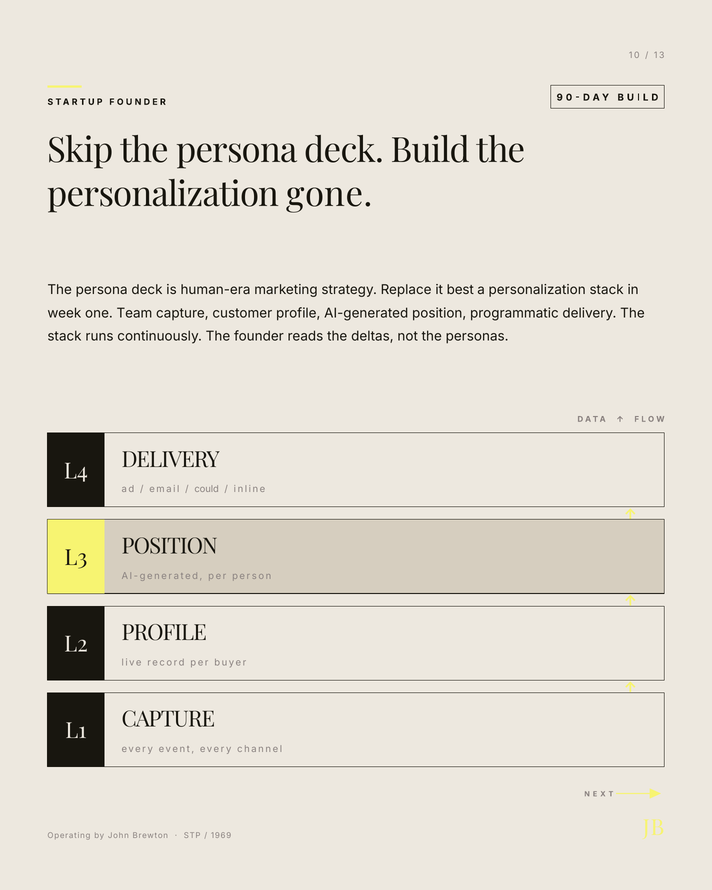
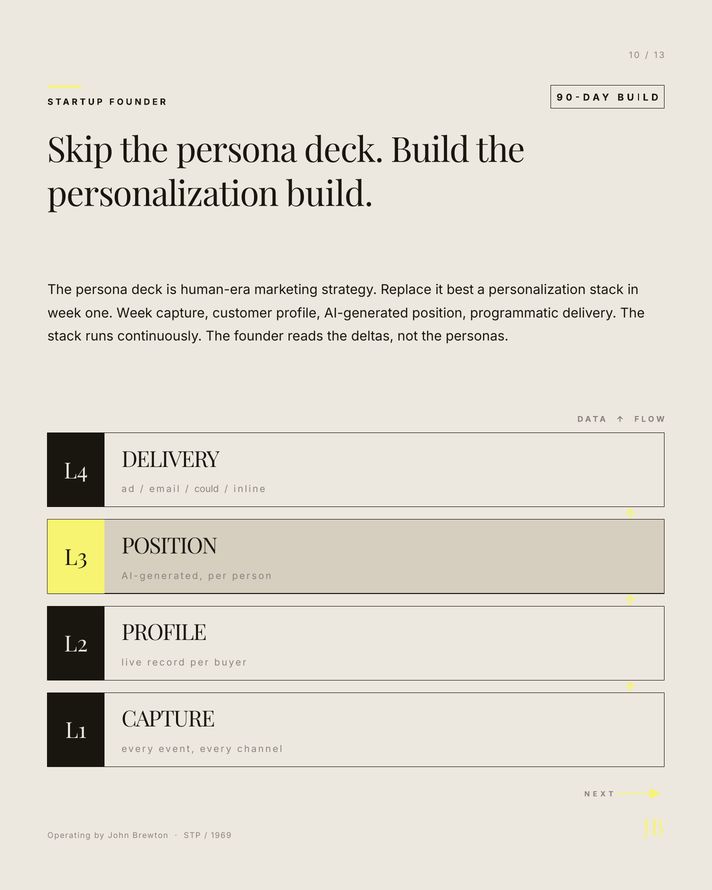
personalization gone: gone -> build (330, 195)
one Team: Team -> Week (135, 313)
